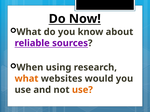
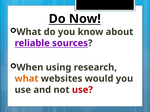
use colour: orange -> red (82, 90)
